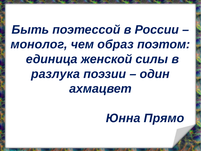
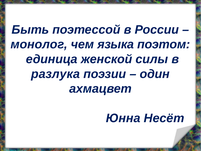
образ: образ -> языка (116, 44)
Прямо: Прямо -> Несёт (164, 118)
